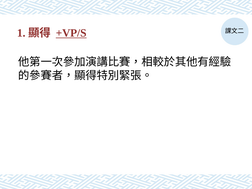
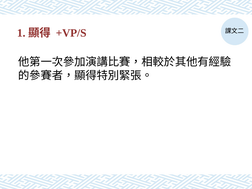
+VP/S underline: present -> none (71, 33)
